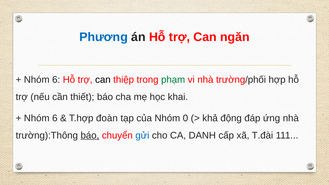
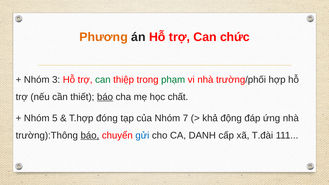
Phương colour: blue -> orange (104, 37)
ngăn: ngăn -> chức (235, 37)
6: 6 -> 3 (56, 80)
can colour: black -> green (103, 80)
báo underline: none -> present (105, 97)
khai: khai -> chất (178, 97)
6: 6 -> 5 (55, 118)
đoàn: đoàn -> đóng (107, 118)
0: 0 -> 7 (185, 118)
